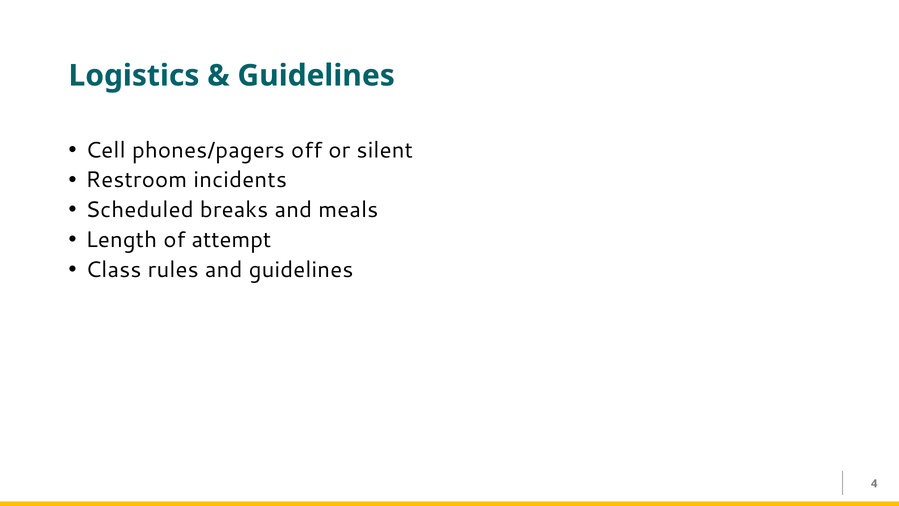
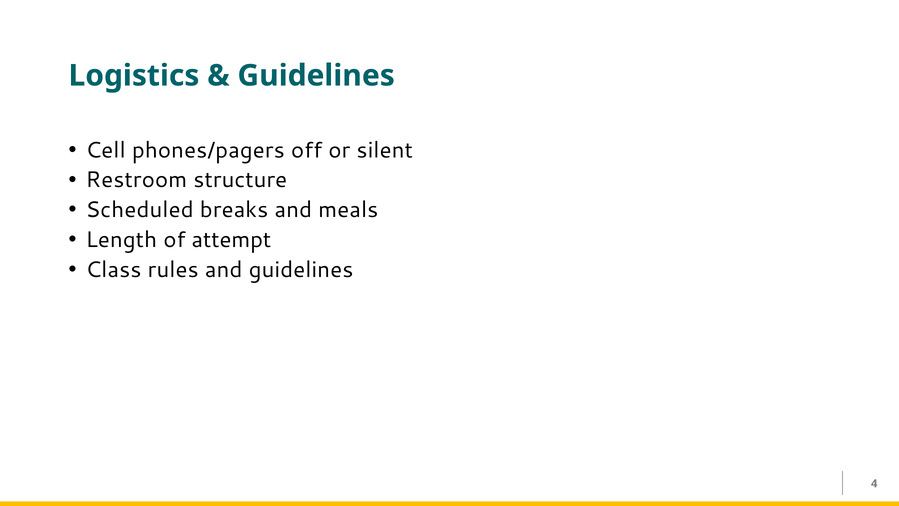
incidents: incidents -> structure (240, 180)
